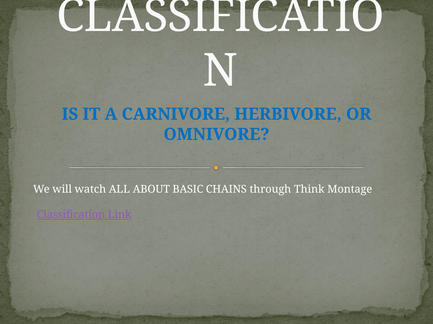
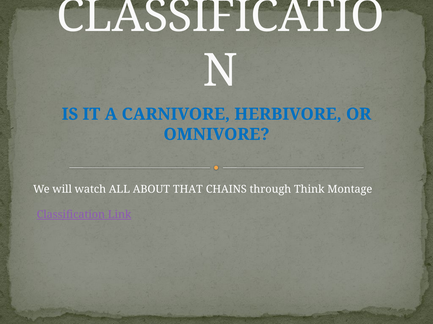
BASIC: BASIC -> THAT (188, 190)
